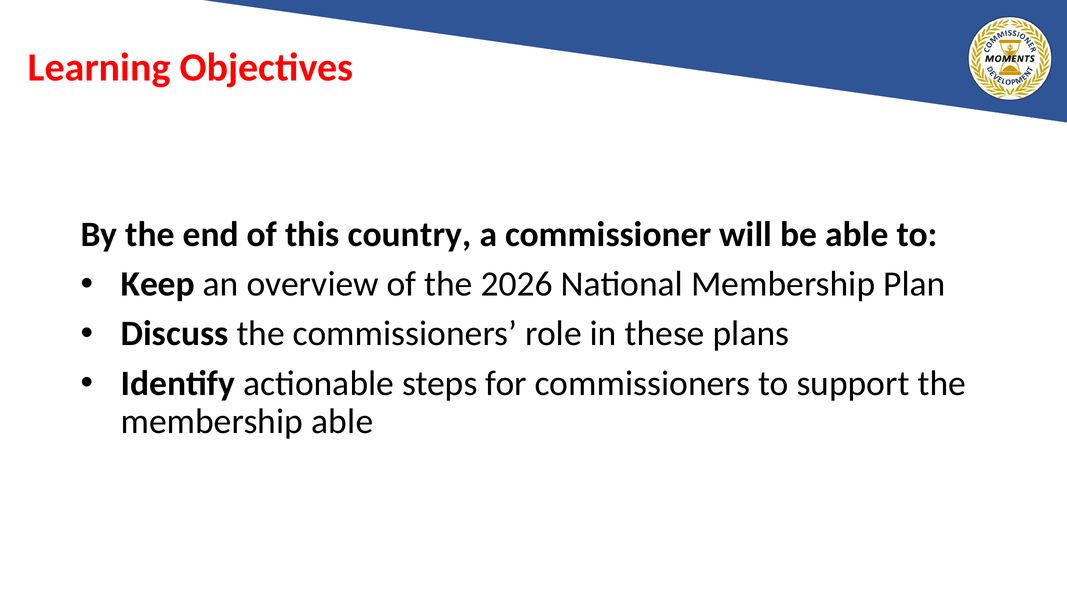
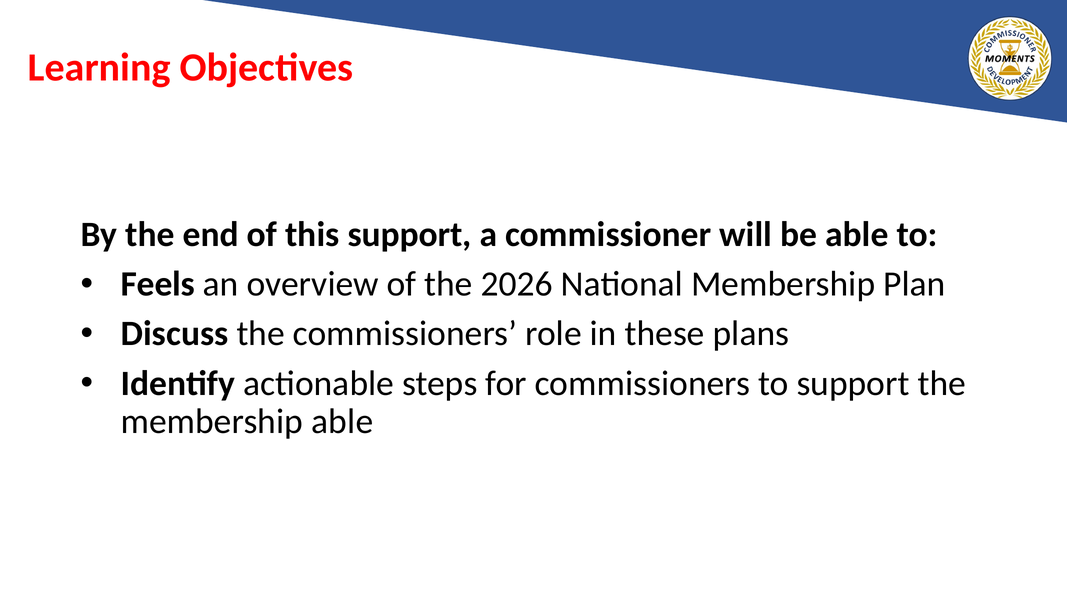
this country: country -> support (410, 235)
Keep: Keep -> Feels (158, 284)
